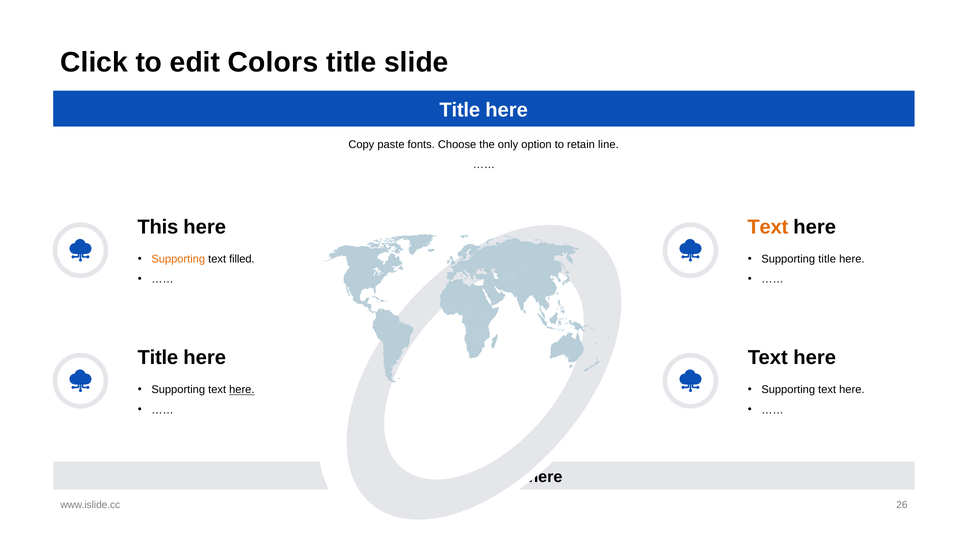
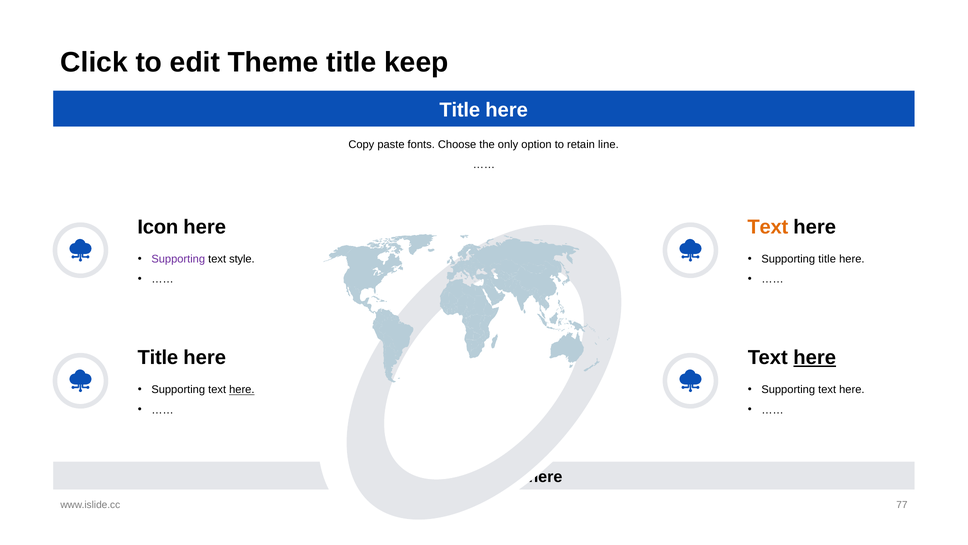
Colors: Colors -> Theme (273, 63)
slide: slide -> keep (416, 63)
This: This -> Icon (158, 227)
Supporting colour: orange -> purple (178, 259)
filled: filled -> style (242, 259)
here underline: none -> present (815, 357)
26: 26 -> 77 (902, 504)
